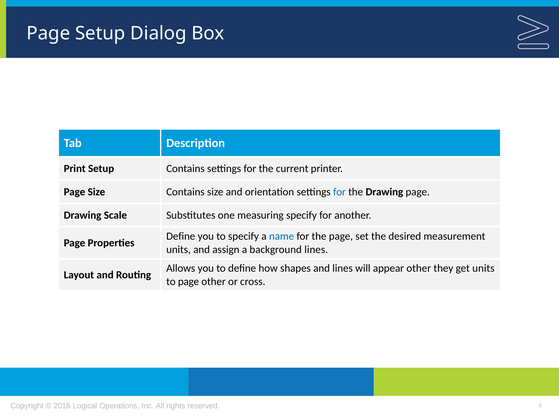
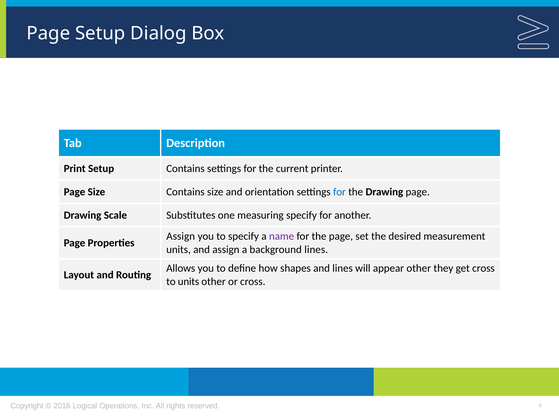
Define: Define -> Assign (181, 236)
name colour: blue -> purple (282, 236)
get units: units -> cross (483, 268)
to page: page -> units (189, 282)
